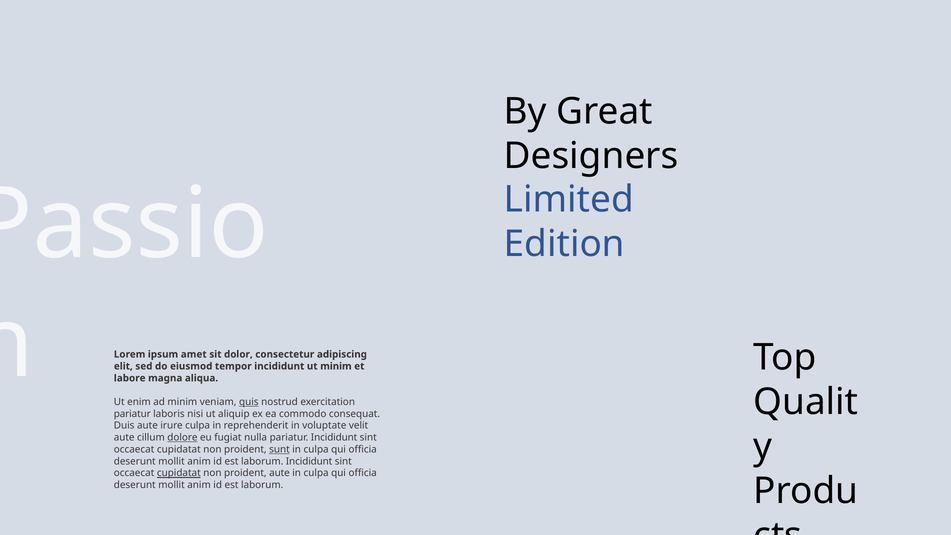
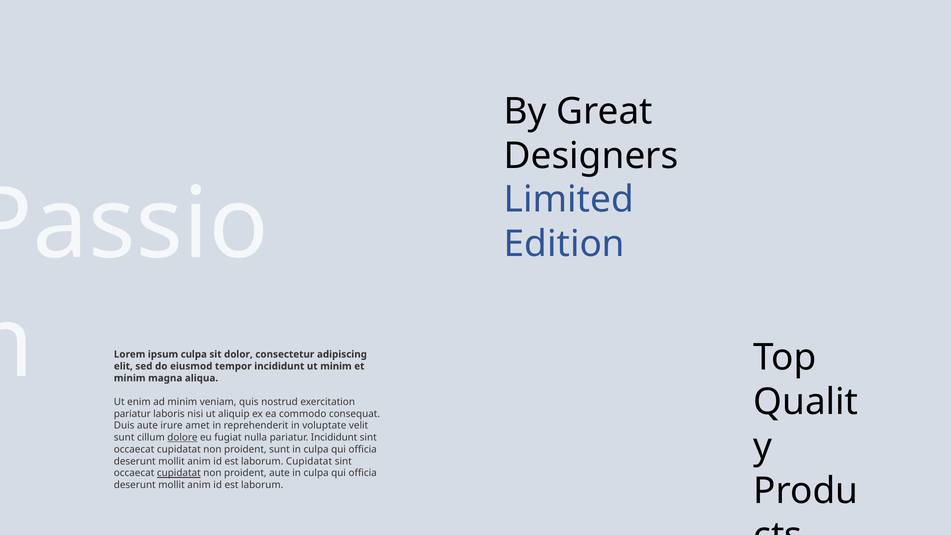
ipsum amet: amet -> culpa (194, 354)
labore: labore -> minim (130, 378)
quis underline: present -> none (249, 402)
irure culpa: culpa -> amet (198, 426)
aute: aute -> sunt (124, 437)
sunt underline: present -> none (279, 449)
laborum Incididunt: Incididunt -> Cupidatat (309, 461)
